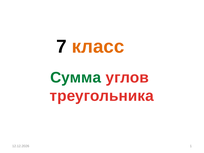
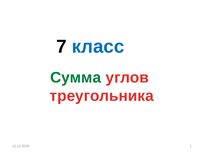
класс colour: orange -> blue (98, 47)
